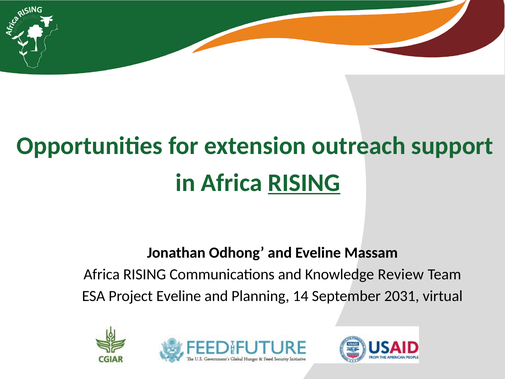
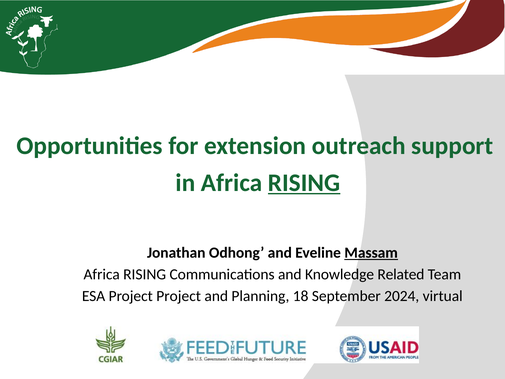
Massam underline: none -> present (371, 253)
Review: Review -> Related (401, 274)
Project Eveline: Eveline -> Project (179, 296)
14: 14 -> 18 (301, 296)
2031: 2031 -> 2024 (402, 296)
